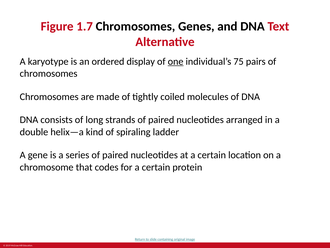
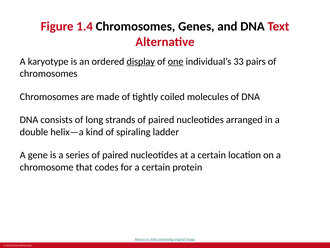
1.7: 1.7 -> 1.4 (85, 26)
display underline: none -> present (141, 61)
75: 75 -> 33 (239, 61)
